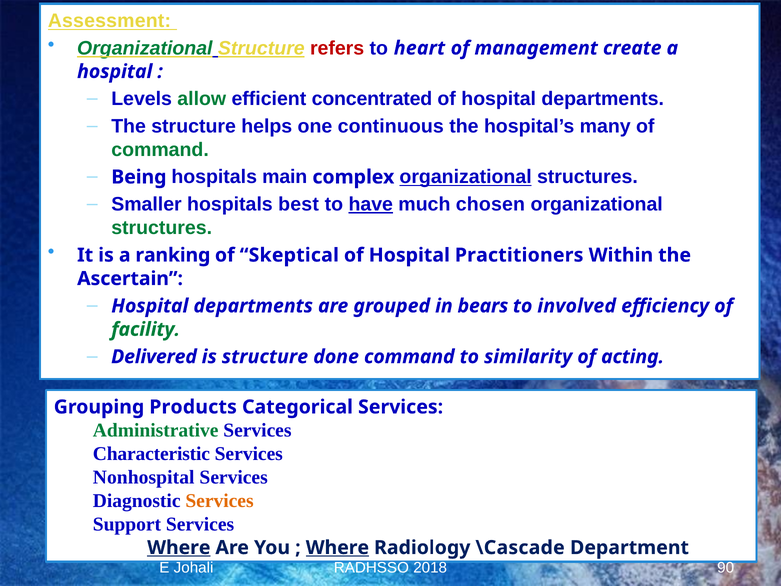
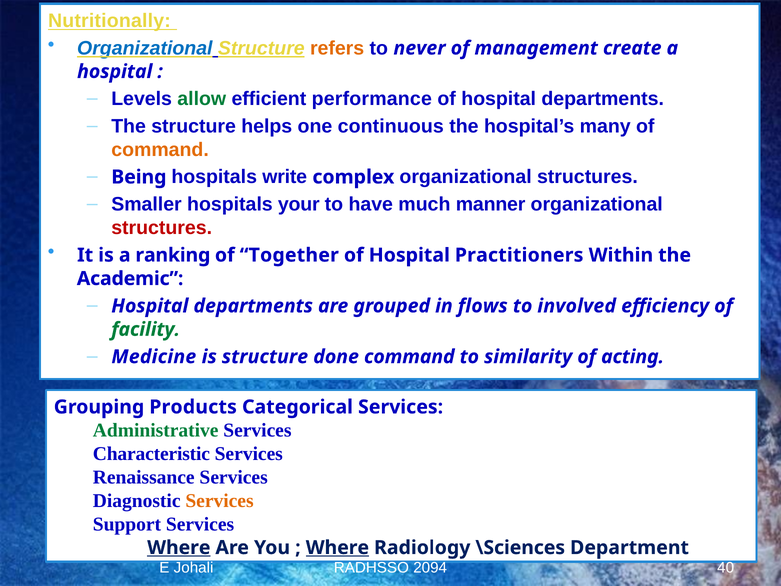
Assessment: Assessment -> Nutritionally (109, 21)
Organizational colour: green -> blue (145, 48)
refers colour: red -> orange (337, 48)
heart: heart -> never (420, 48)
concentrated: concentrated -> performance (372, 99)
command colour: green -> orange (160, 150)
main: main -> write (285, 177)
organizational underline: present -> none (466, 177)
best: best -> your (299, 204)
have underline: present -> none (371, 204)
chosen: chosen -> manner (491, 204)
structures colour: green -> red (162, 228)
Skeptical: Skeptical -> Together (289, 255)
Ascertain: Ascertain -> Academic (130, 278)
bears: bears -> flows (483, 306)
Delivered: Delivered -> Medicine (154, 357)
Nonhospital: Nonhospital -> Renaissance (144, 477)
\Cascade: \Cascade -> \Sciences (520, 547)
2018: 2018 -> 2094 (430, 567)
90: 90 -> 40 (726, 567)
